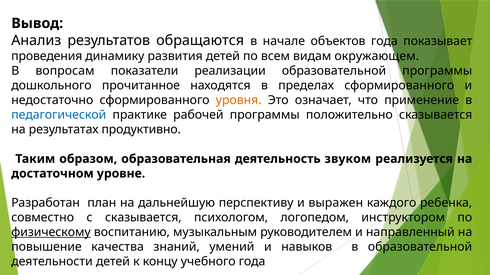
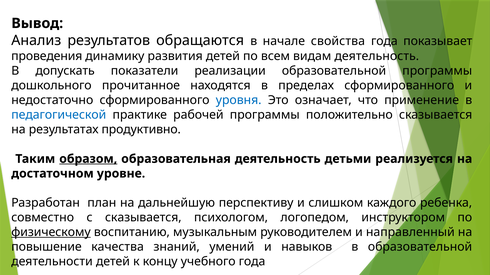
объектов: объектов -> свойства (338, 41)
видам окружающем: окружающем -> деятельность (377, 56)
вопросам: вопросам -> допускать (65, 71)
уровня colour: orange -> blue (239, 100)
образом underline: none -> present (88, 159)
звуком: звуком -> детьми (348, 159)
выражен: выражен -> слишком (336, 203)
